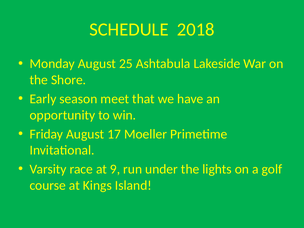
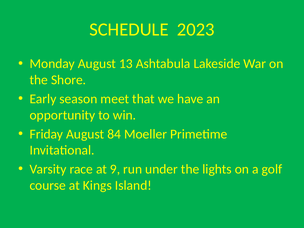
2018: 2018 -> 2023 (196, 29)
25: 25 -> 13 (126, 64)
17: 17 -> 84 (114, 134)
